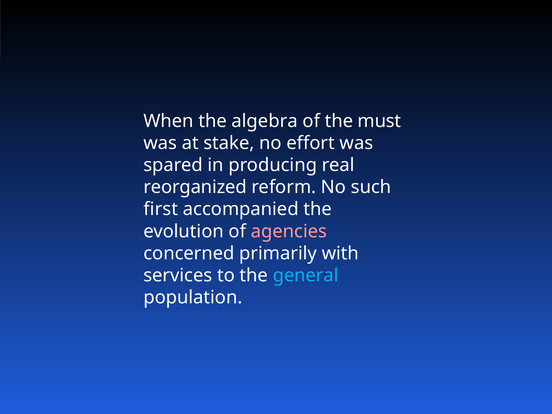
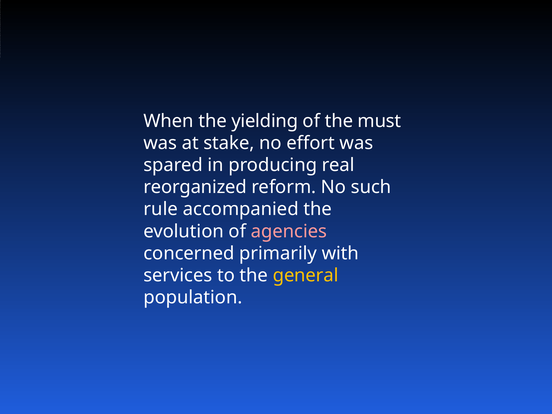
algebra: algebra -> yielding (265, 121)
first: first -> rule (161, 209)
general colour: light blue -> yellow (306, 275)
